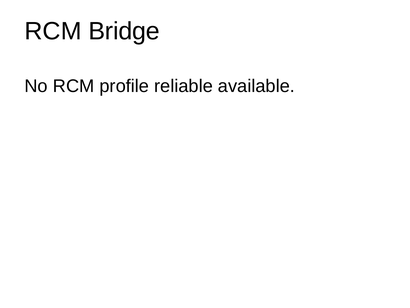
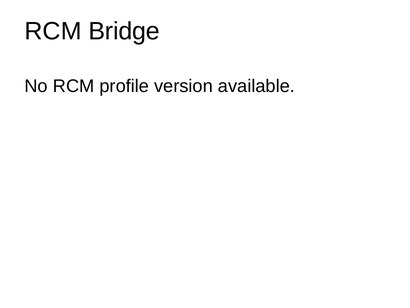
reliable: reliable -> version (184, 86)
